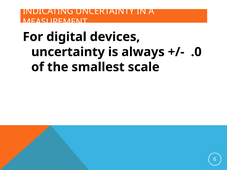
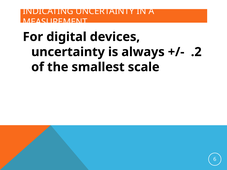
.0: .0 -> .2 (196, 52)
